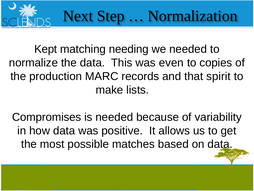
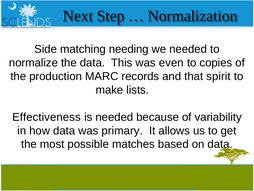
Kept: Kept -> Side (46, 49)
Compromises: Compromises -> Effectiveness (46, 117)
positive: positive -> primary (122, 130)
